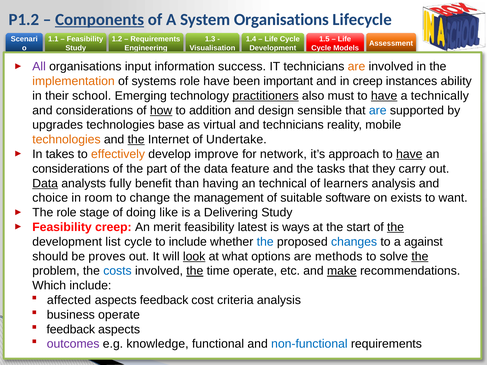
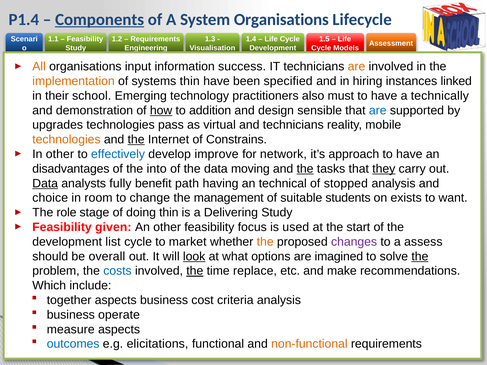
P1.2: P1.2 -> P1.4 (24, 20)
All colour: purple -> orange (39, 67)
systems role: role -> thin (190, 81)
important: important -> specified (288, 81)
in creep: creep -> hiring (368, 81)
ability: ability -> linked (456, 81)
practitioners underline: present -> none (266, 96)
have underline: present -> none (384, 96)
and considerations: considerations -> demonstration (94, 110)
base: base -> pass (171, 125)
Undertake: Undertake -> Constrains (236, 140)
In takes: takes -> other (60, 154)
effectively colour: orange -> blue (118, 154)
have underline: present -> none (409, 154)
considerations: considerations -> disadvantages (71, 169)
part: part -> into (157, 169)
feature: feature -> moving (250, 169)
the underline: none -> present (305, 169)
they underline: none -> present (384, 169)
than: than -> path (187, 183)
learners: learners -> stopped (346, 183)
software: software -> students (348, 198)
doing like: like -> thin (169, 213)
Feasibility creep: creep -> given (113, 227)
An merit: merit -> other (167, 227)
latest: latest -> focus (252, 227)
ways: ways -> used (296, 227)
the underline: present -> none (396, 227)
to include: include -> market (188, 242)
the colour: blue -> orange (265, 242)
changes colour: blue -> purple (354, 242)
against: against -> assess (423, 242)
proves: proves -> overall (107, 257)
methods: methods -> imagined (339, 257)
time operate: operate -> replace (255, 271)
make underline: present -> none (342, 271)
affected: affected -> together (69, 300)
aspects feedback: feedback -> business (164, 300)
feedback: feedback -> measure (71, 330)
outcomes colour: purple -> blue (73, 344)
knowledge: knowledge -> elicitations (158, 344)
non-functional colour: blue -> orange (309, 344)
